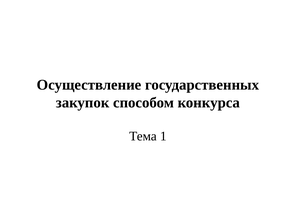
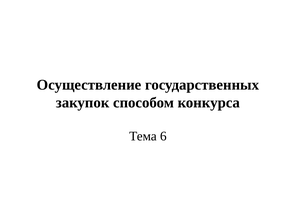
1: 1 -> 6 (163, 136)
